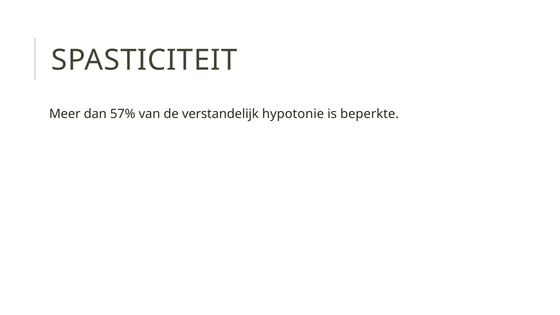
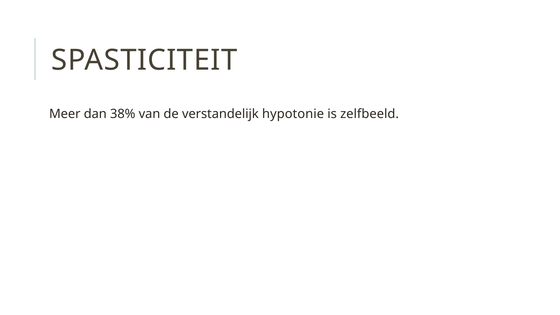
57%: 57% -> 38% (123, 114)
beperkte: beperkte -> zelfbeeld (370, 114)
